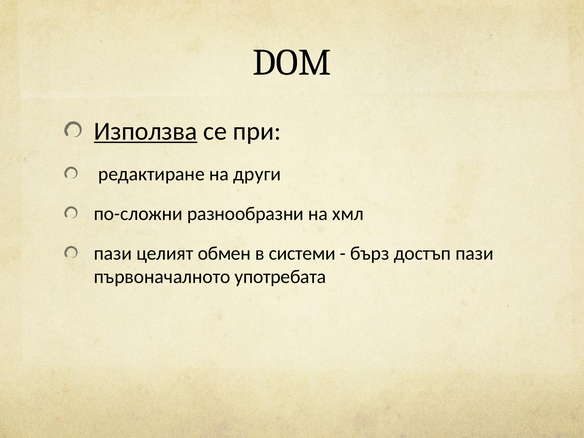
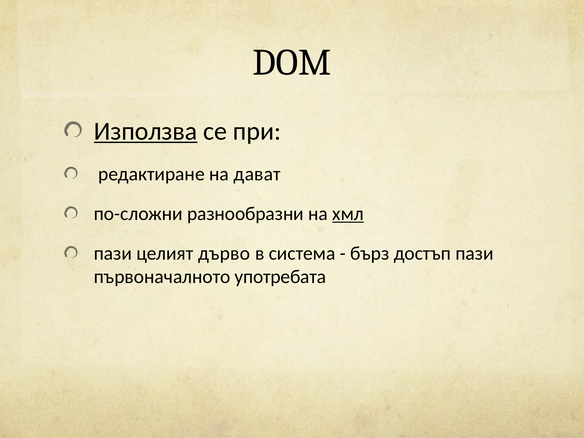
други: други -> дават (257, 174)
хмл underline: none -> present (348, 214)
обмен: обмен -> дърво (224, 253)
системи: системи -> система (302, 253)
